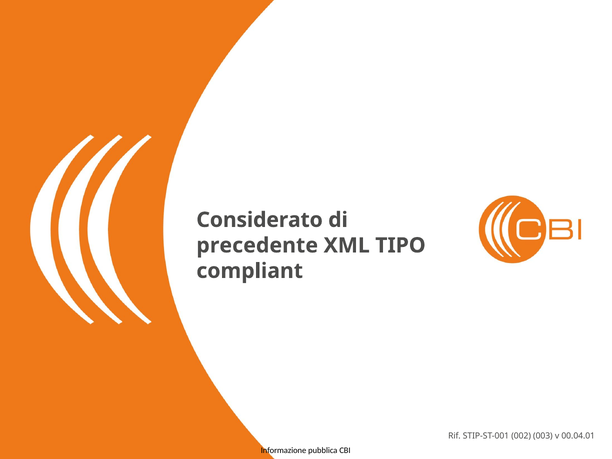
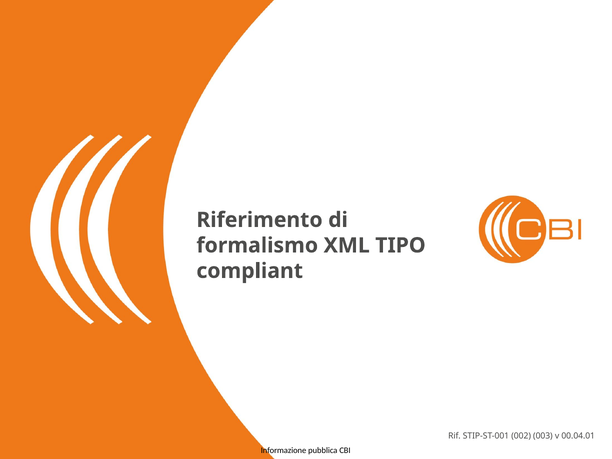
Considerato: Considerato -> Riferimento (259, 220)
precedente: precedente -> formalismo (257, 245)
